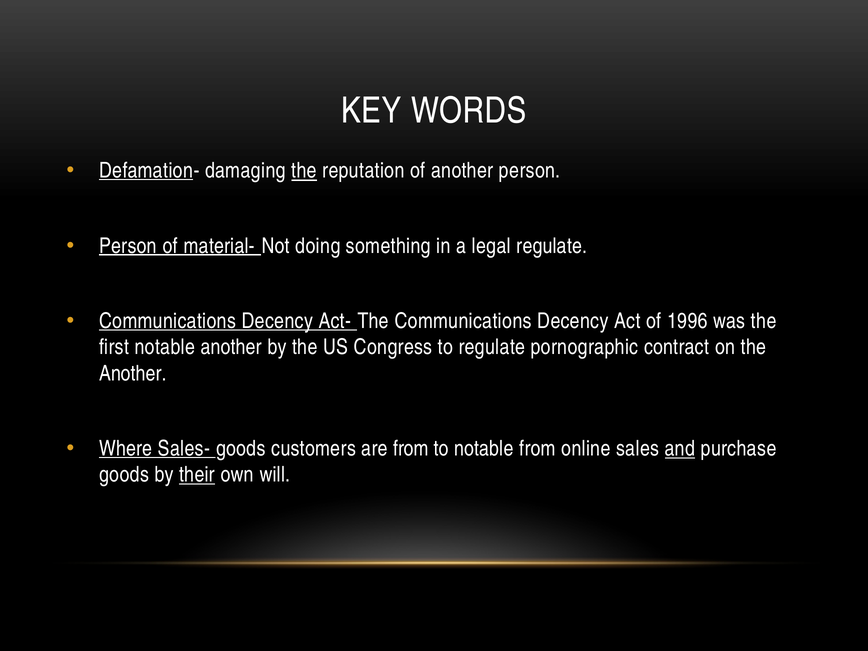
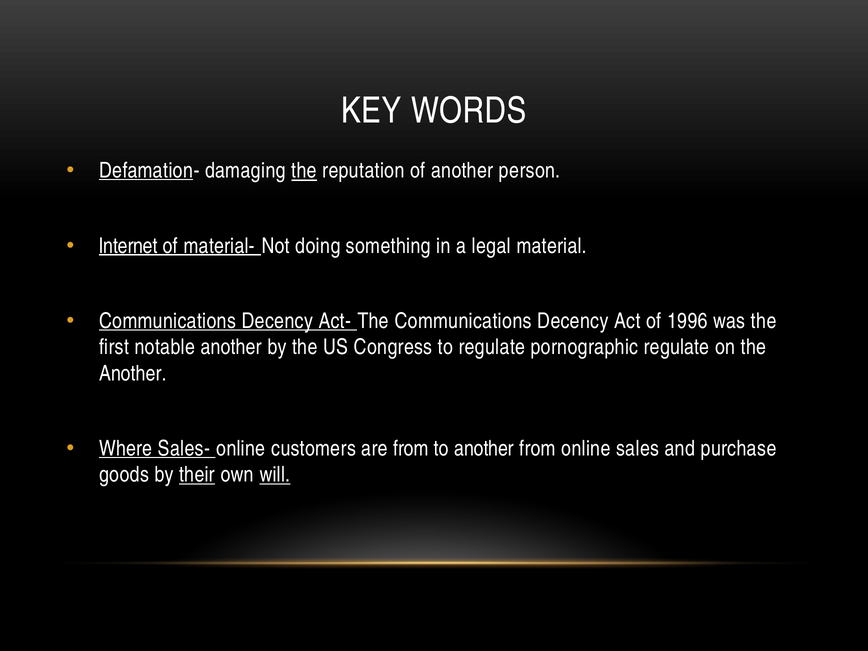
Person: Person -> Internet (128, 246)
legal regulate: regulate -> material (552, 246)
pornographic contract: contract -> regulate (677, 347)
Sales- goods: goods -> online (241, 449)
to notable: notable -> another (484, 449)
and underline: present -> none (680, 449)
will underline: none -> present (275, 475)
